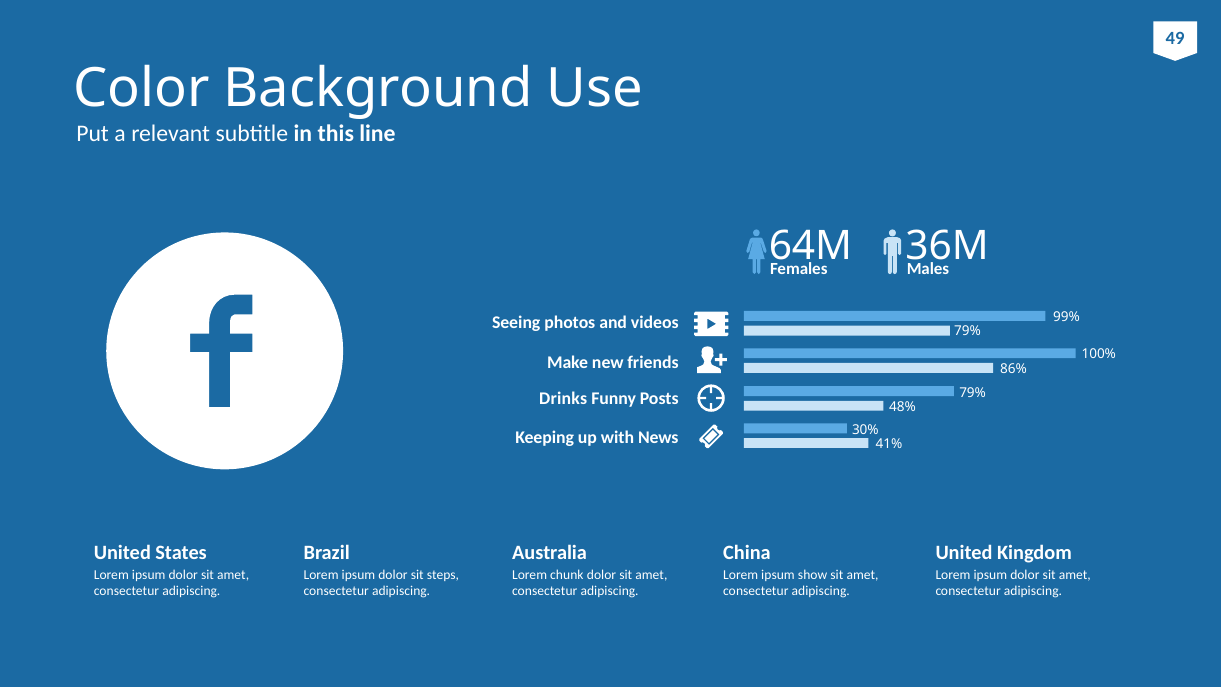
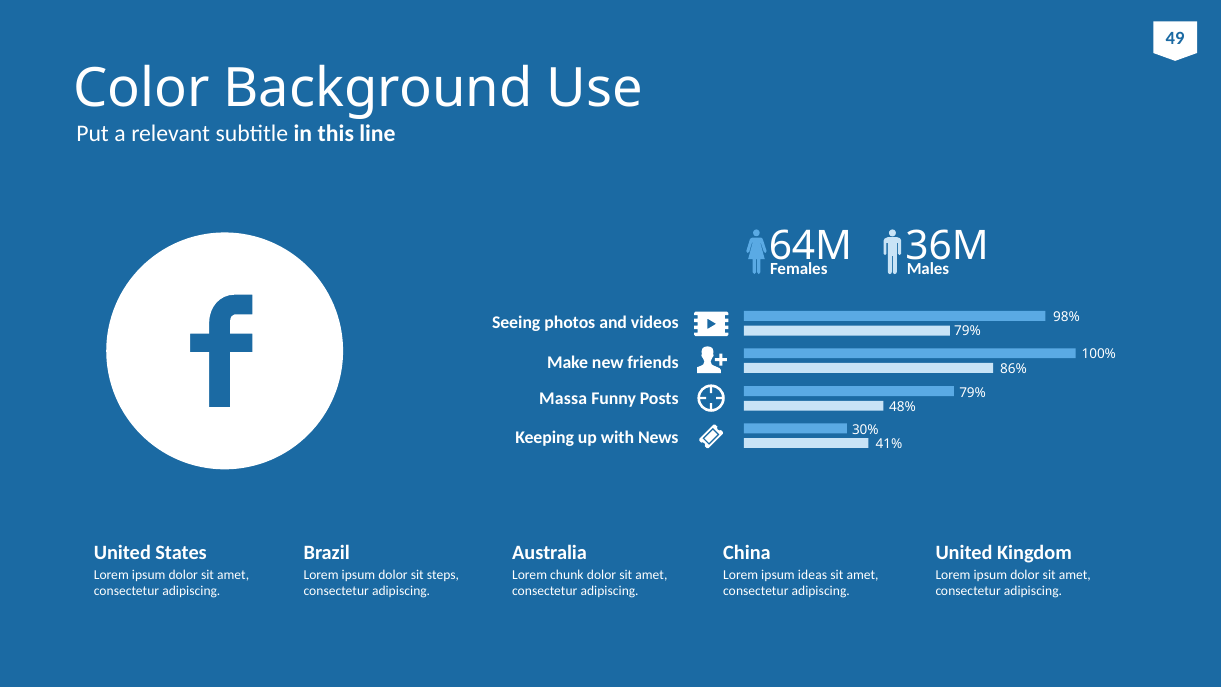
99%: 99% -> 98% (1067, 317)
Drinks: Drinks -> Massa (563, 398)
show: show -> ideas (813, 575)
